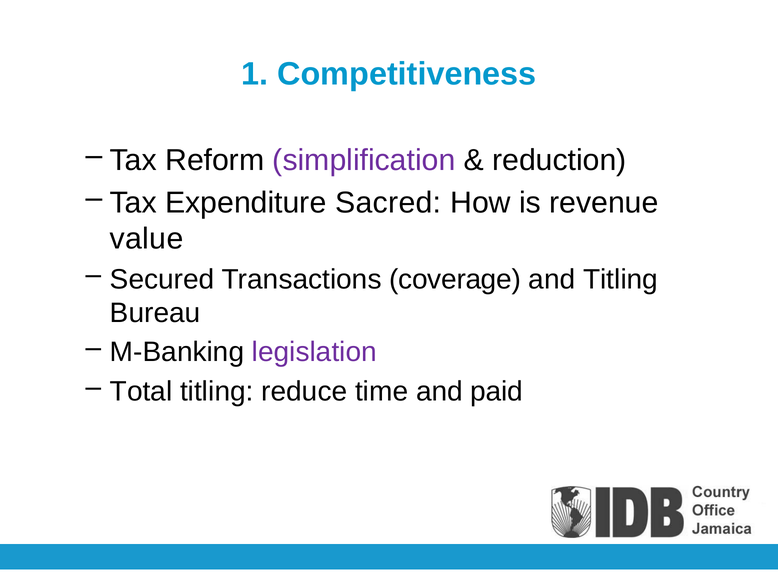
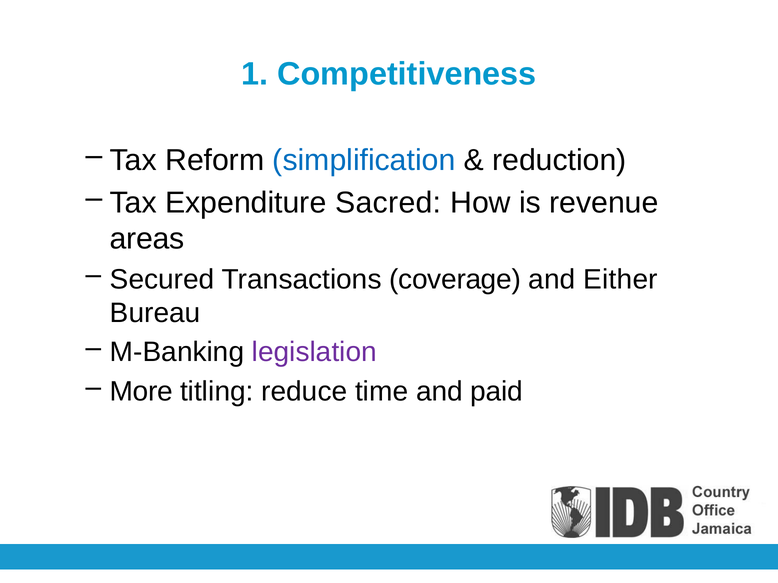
simplification colour: purple -> blue (364, 160)
value: value -> areas (147, 239)
and Titling: Titling -> Either (620, 280)
Total: Total -> More (141, 392)
